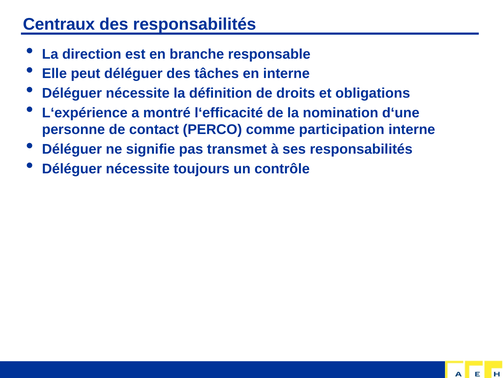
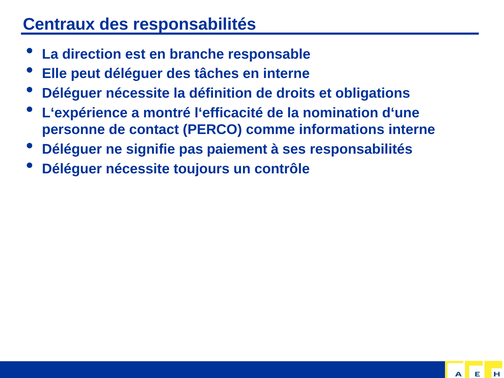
participation: participation -> informations (342, 130)
transmet: transmet -> paiement (237, 149)
